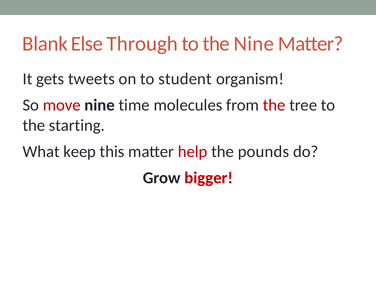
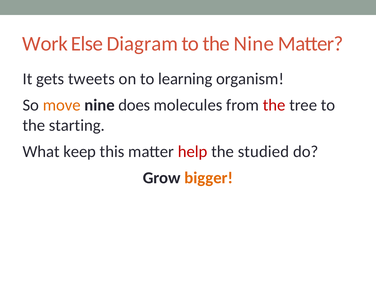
Blank: Blank -> Work (45, 44)
Through: Through -> Diagram (142, 44)
student: student -> learning (185, 79)
move colour: red -> orange (62, 105)
time: time -> does (134, 105)
pounds: pounds -> studied (263, 152)
bigger colour: red -> orange (209, 178)
